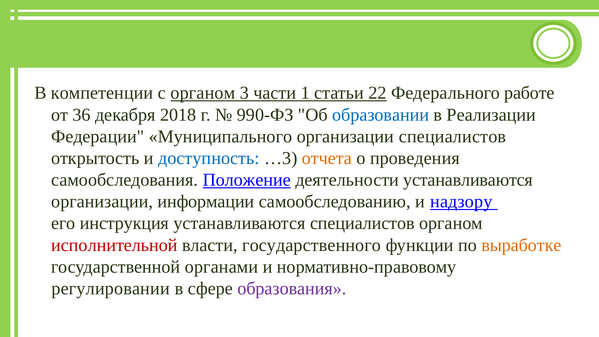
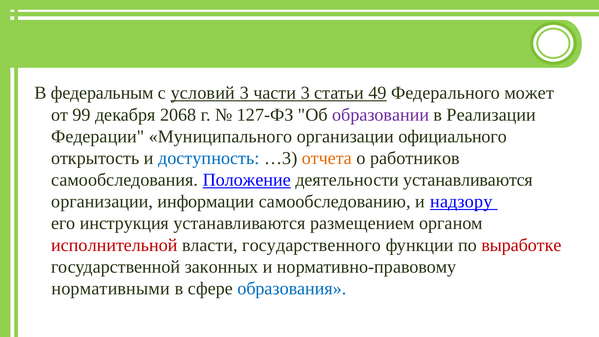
компетенции: компетенции -> федеральным (102, 93)
с органом: органом -> условий (203, 93)
части 1: 1 -> 3 (305, 93)
22: 22 -> 49 (377, 93)
работе: работе -> может (529, 93)
36: 36 -> 99 (82, 115)
2018: 2018 -> 2068 (178, 115)
990-ФЗ: 990-ФЗ -> 127-ФЗ (265, 115)
образовании colour: blue -> purple (381, 115)
организации специалистов: специалистов -> официального (453, 136)
проведения: проведения -> работников (415, 158)
устанавливаются специалистов: специалистов -> размещением (362, 223)
выработке colour: orange -> red (521, 245)
органами: органами -> законных (222, 267)
регулировании: регулировании -> нормативными (111, 289)
образования colour: purple -> blue (292, 289)
